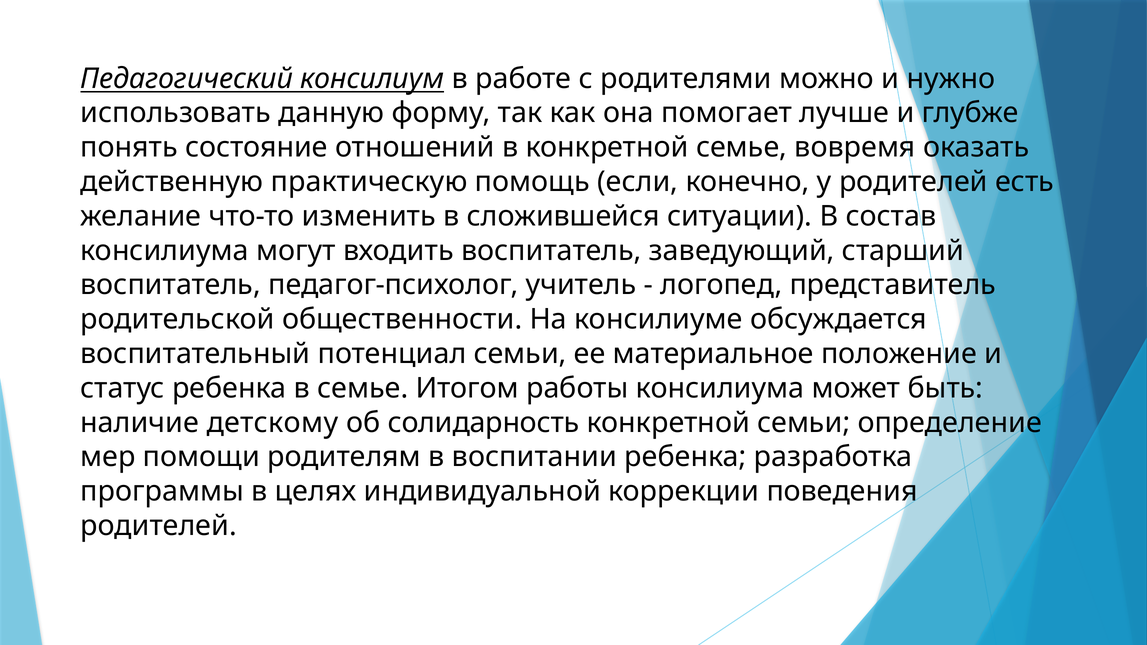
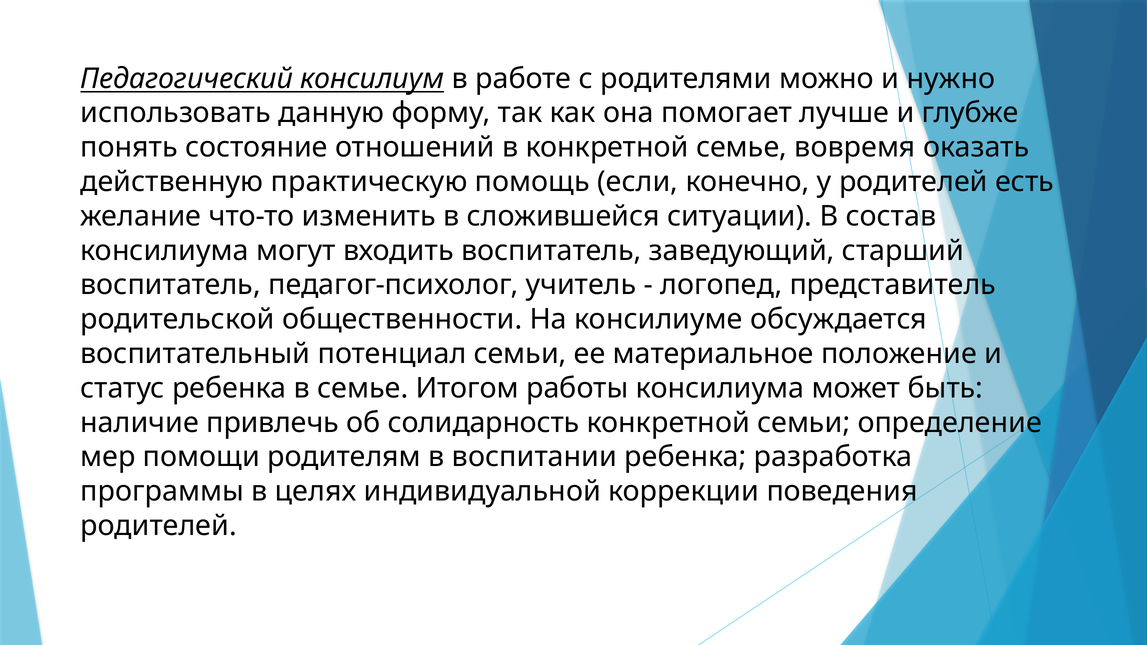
детскому: детскому -> привлечь (273, 423)
